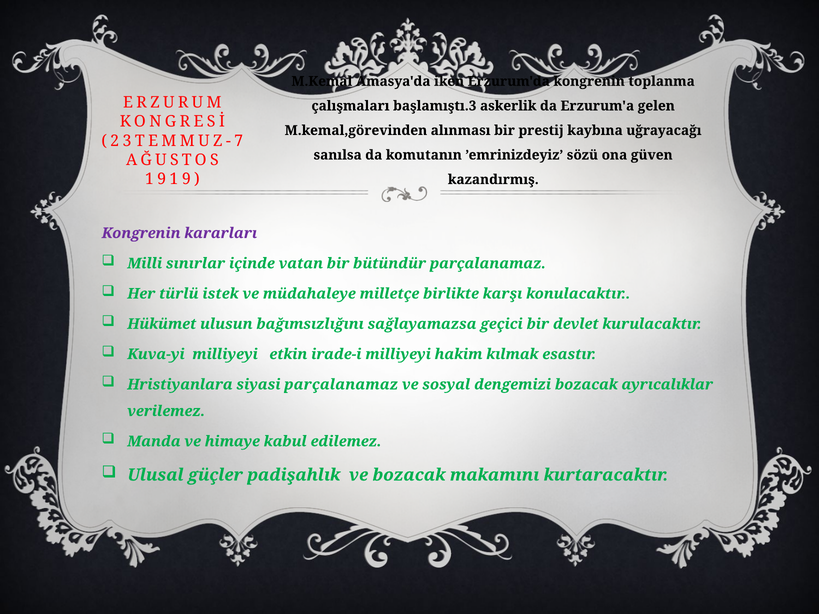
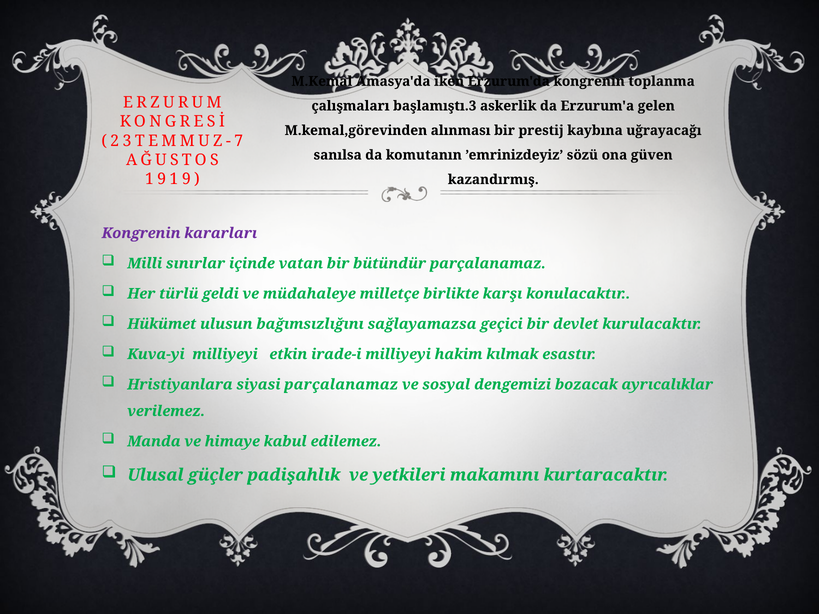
istek: istek -> geldi (221, 294)
ve bozacak: bozacak -> yetkileri (409, 475)
